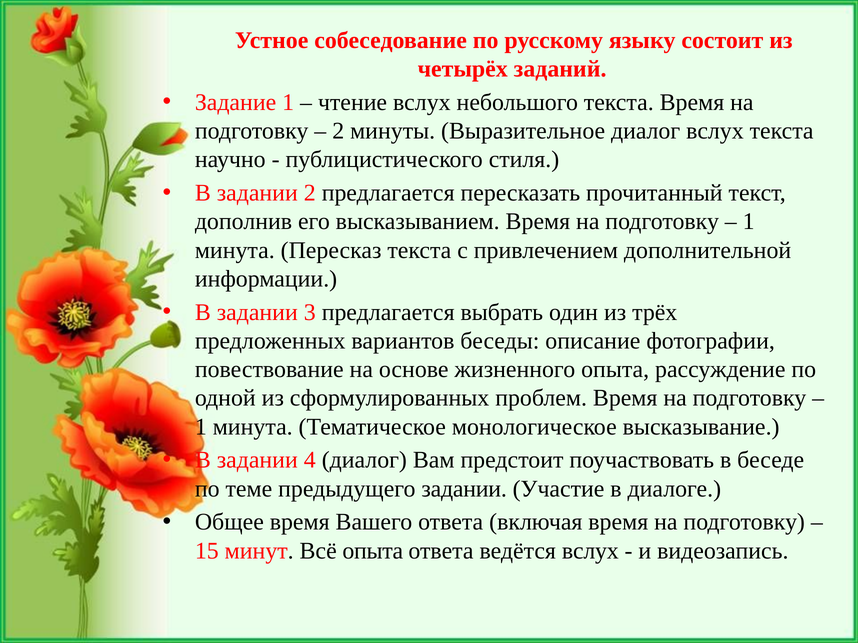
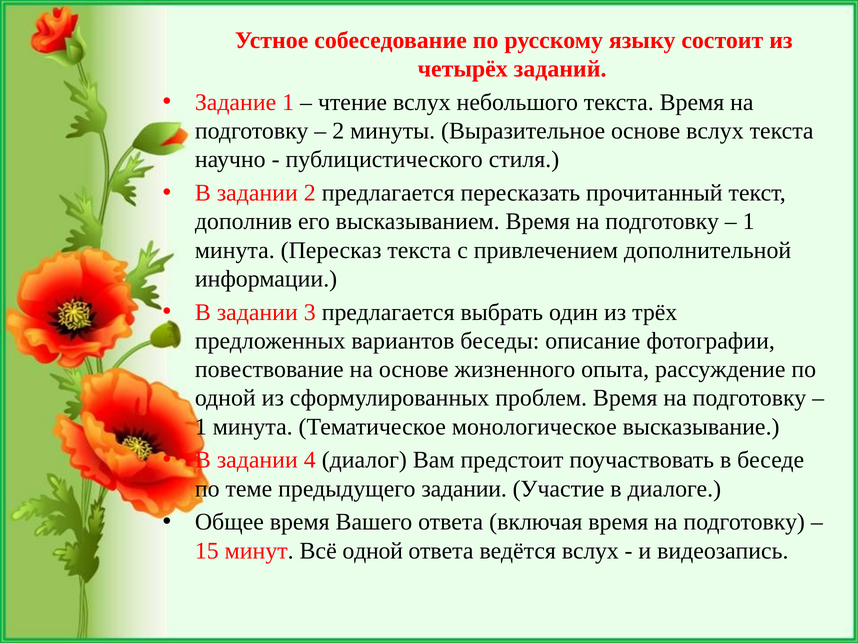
Выразительное диалог: диалог -> основе (646, 131)
Всё опыта: опыта -> одной (373, 551)
